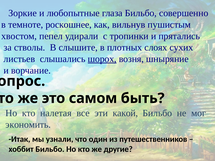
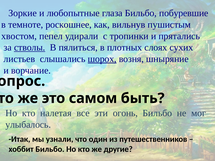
совершенно: совершенно -> побуревшие (184, 13)
стволы underline: none -> present (30, 48)
слышите: слышите -> пялиться (78, 48)
какой: какой -> огонь (125, 113)
экономить: экономить -> улыбалось (28, 125)
